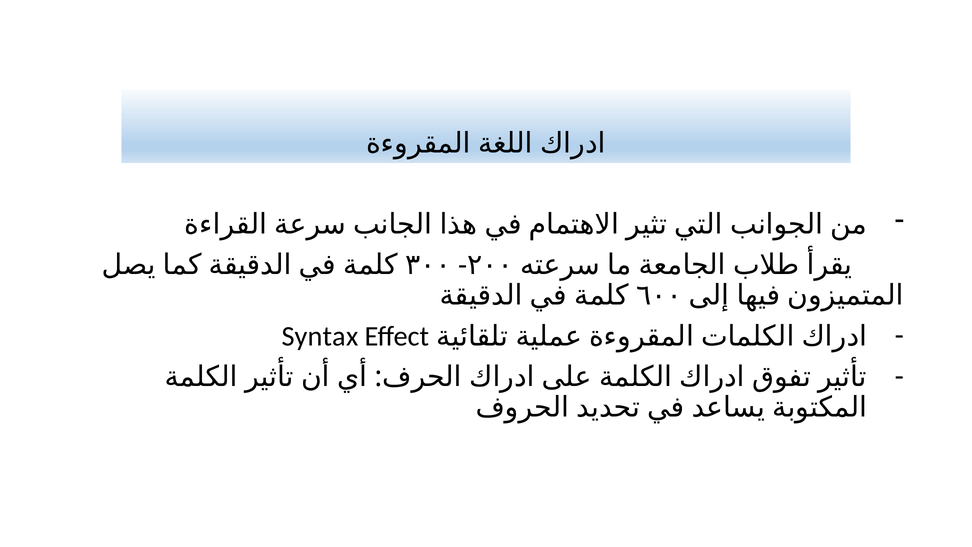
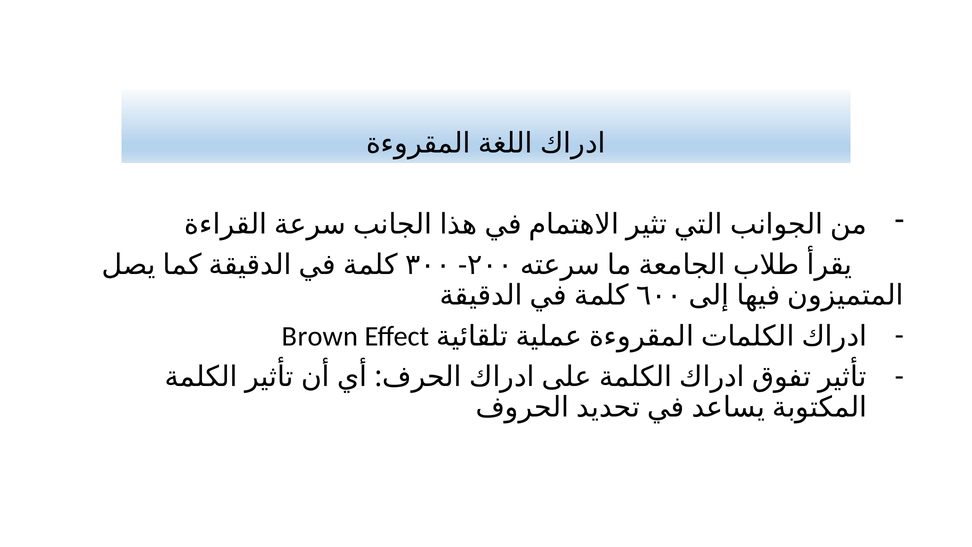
Syntax: Syntax -> Brown (320, 336)
